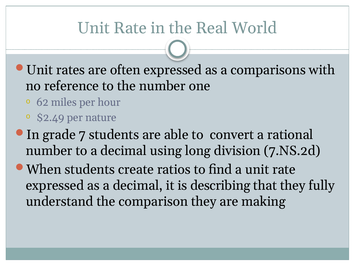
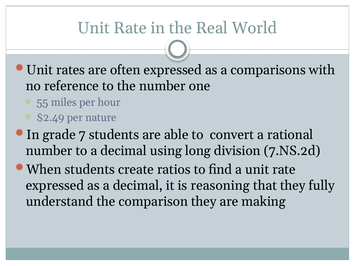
62: 62 -> 55 (42, 102)
describing: describing -> reasoning (220, 186)
